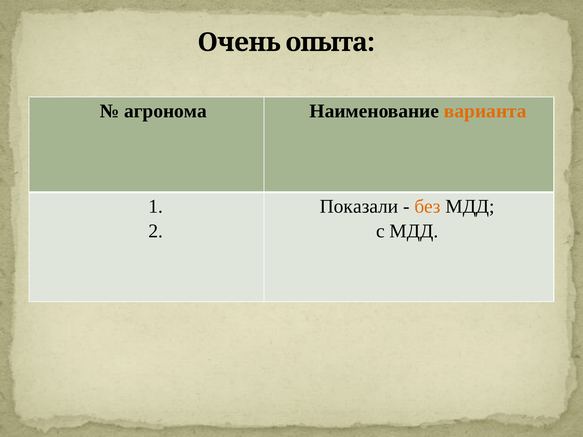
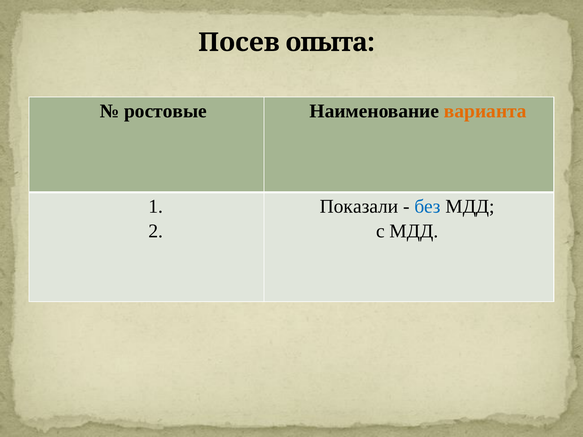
Очень: Очень -> Посев (239, 42)
агронома: агронома -> ростовые (165, 111)
без colour: orange -> blue (428, 207)
